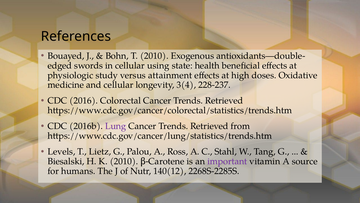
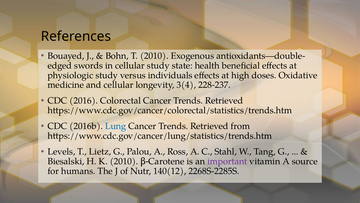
cellular using: using -> study (158, 65)
attainment: attainment -> individuals (170, 75)
Lung colour: purple -> blue (116, 126)
